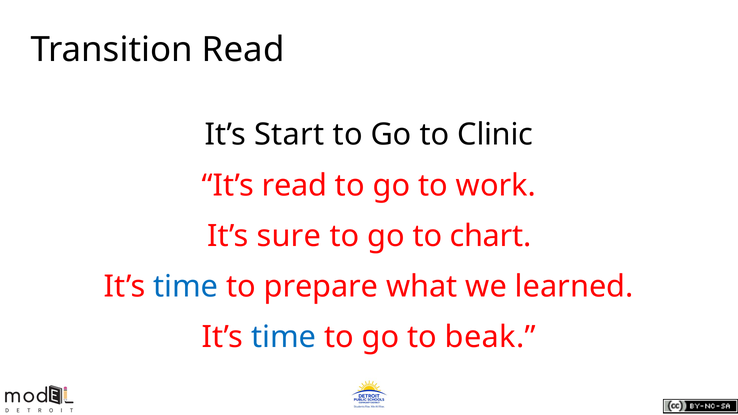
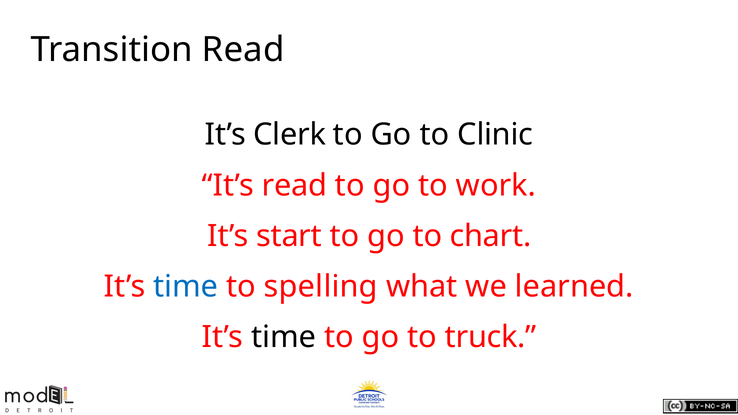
Start: Start -> Clerk (290, 135)
sure: sure -> start (289, 236)
prepare: prepare -> spelling (321, 287)
time colour: blue -> black (284, 337)
beak: beak -> truck (491, 337)
